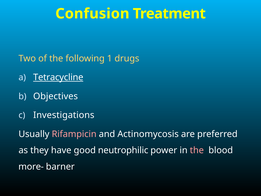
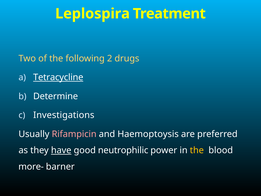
Confusion: Confusion -> Leplospira (92, 14)
1: 1 -> 2 (110, 58)
Objectives: Objectives -> Determine (56, 96)
Actinomycosis: Actinomycosis -> Haemoptoysis (148, 134)
have underline: none -> present (61, 150)
the colour: pink -> yellow (197, 150)
